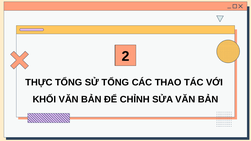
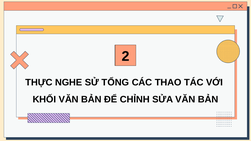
THỰC TỔNG: TỔNG -> NGHE (69, 82)
